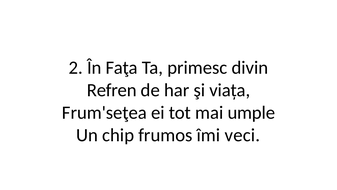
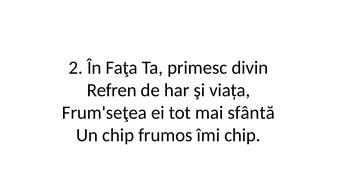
umple: umple -> sfântă (251, 112)
îmi veci: veci -> chip (242, 135)
